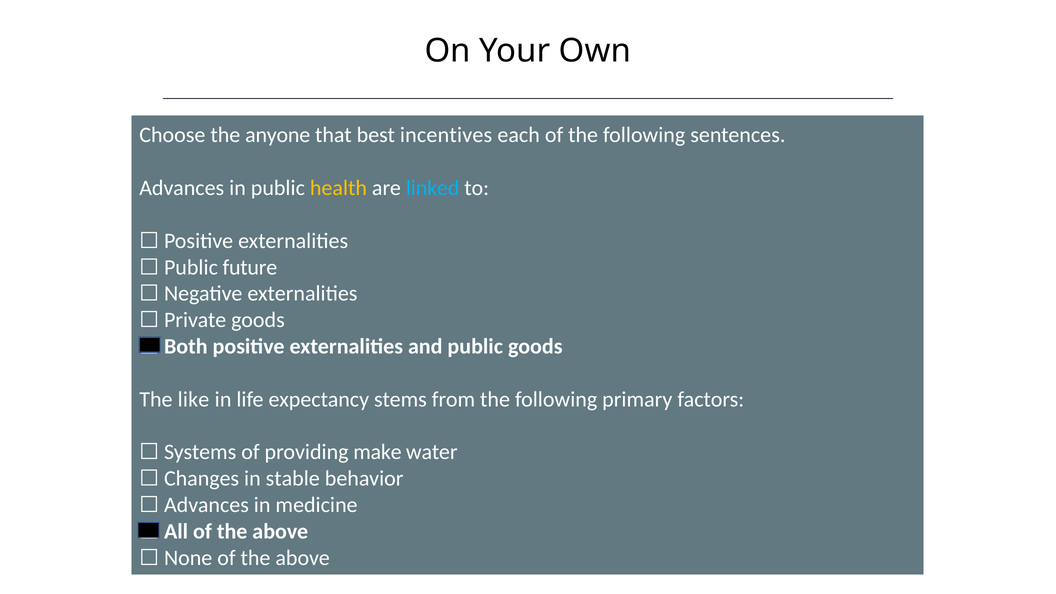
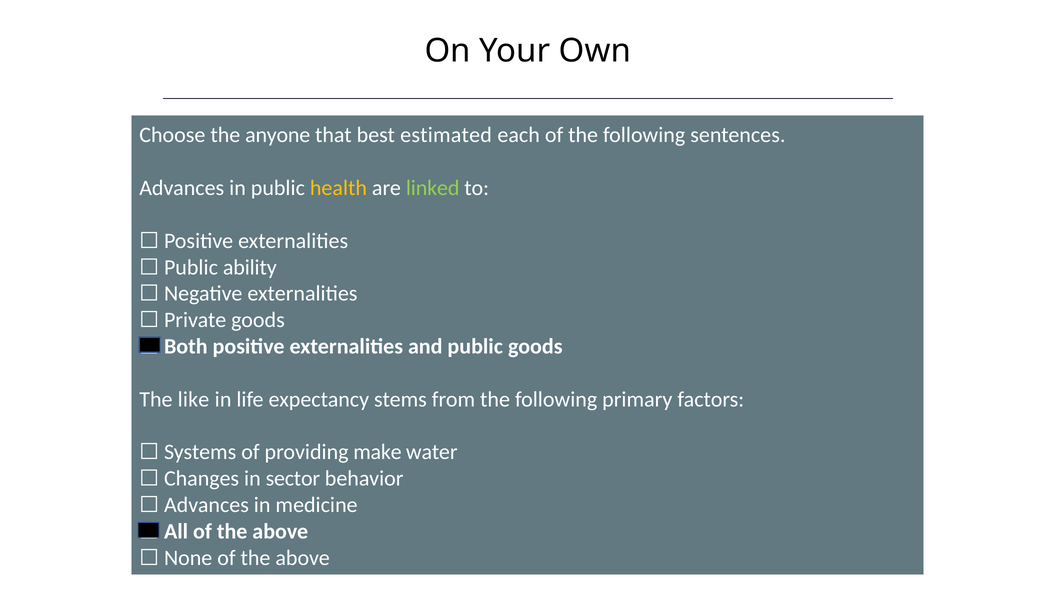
incentives: incentives -> estimated (446, 135)
linked colour: light blue -> light green (433, 188)
future: future -> ability (250, 267)
stable: stable -> sector (293, 479)
